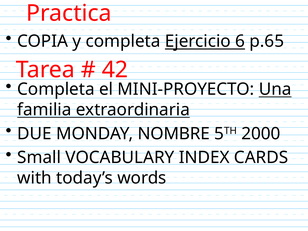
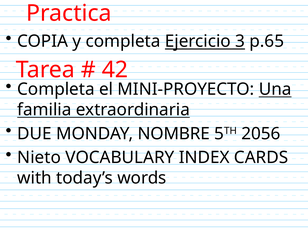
6: 6 -> 3 (240, 41)
2000: 2000 -> 2056 (261, 134)
Small: Small -> Nieto (39, 158)
